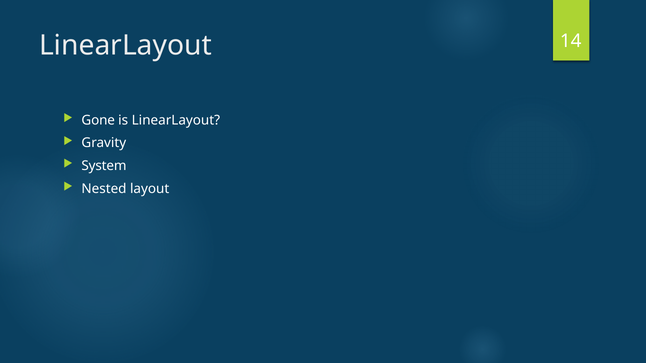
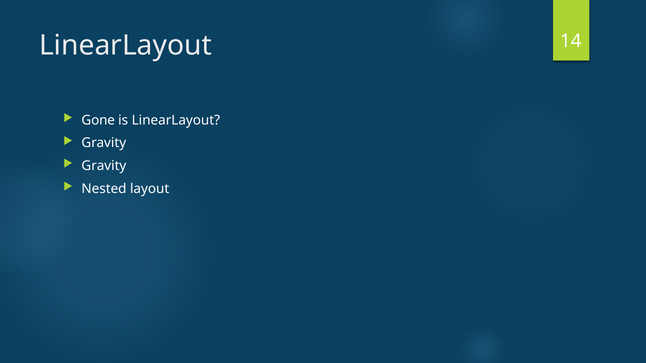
System: System -> Gravity (104, 166)
